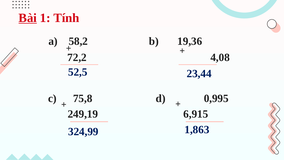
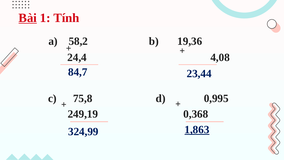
72,2: 72,2 -> 24,4 (77, 57)
52,5: 52,5 -> 84,7 (78, 72)
6,915: 6,915 -> 0,368 (196, 114)
1,863 underline: none -> present (197, 129)
